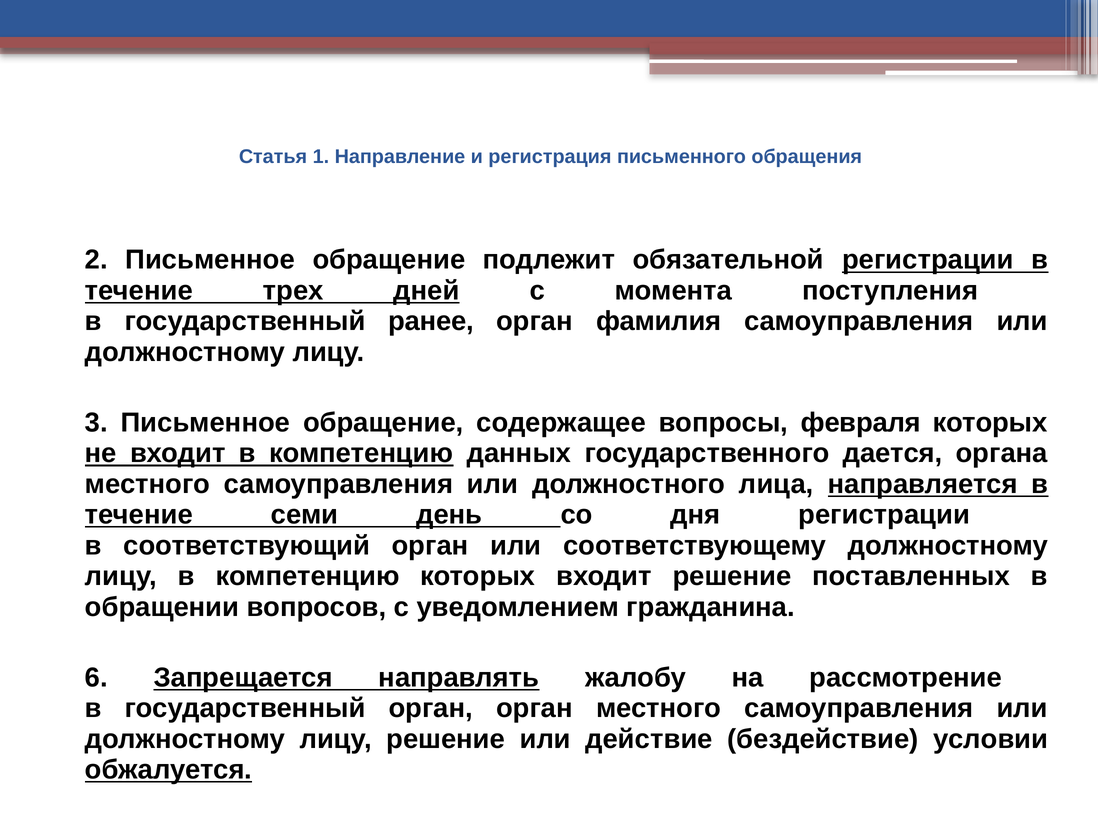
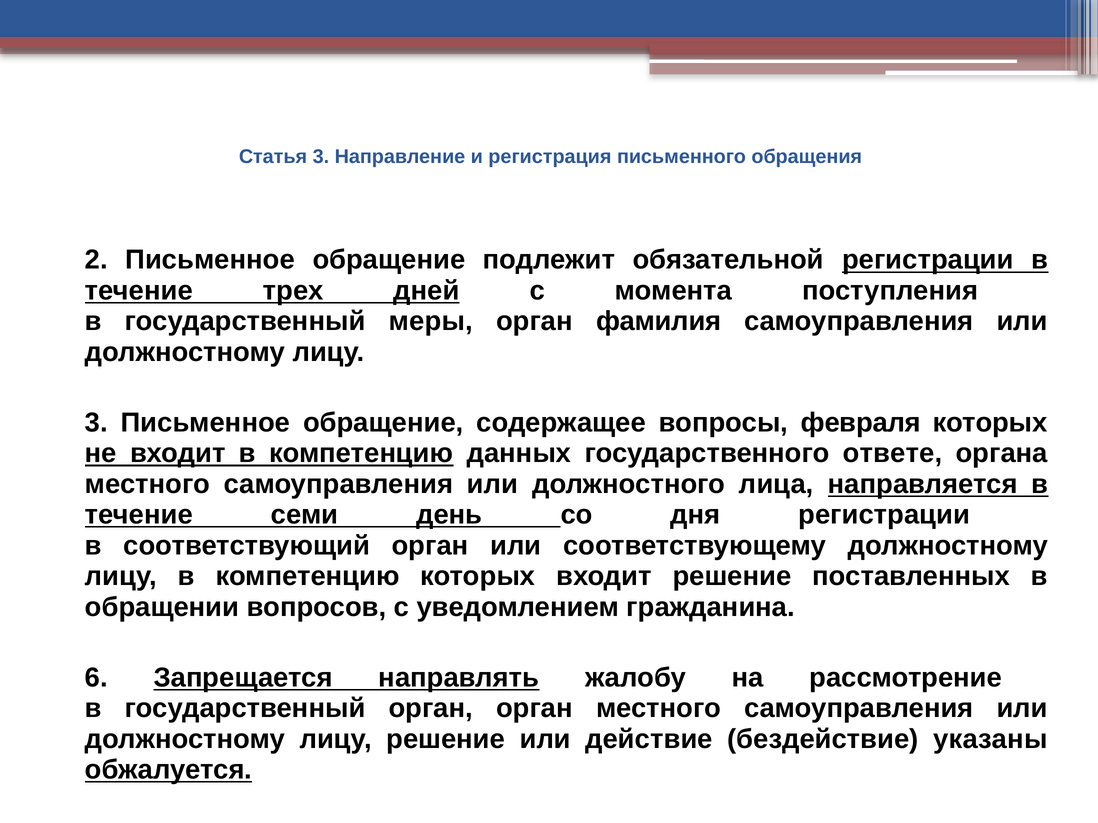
Статья 1: 1 -> 3 (321, 157)
ранее: ранее -> меры (431, 322)
дается: дается -> ответе (893, 454)
условии: условии -> указаны (990, 739)
